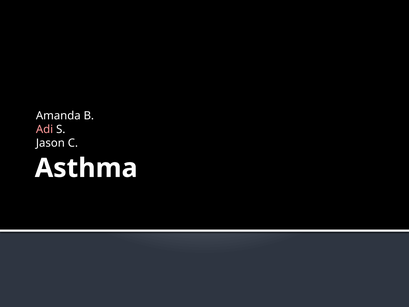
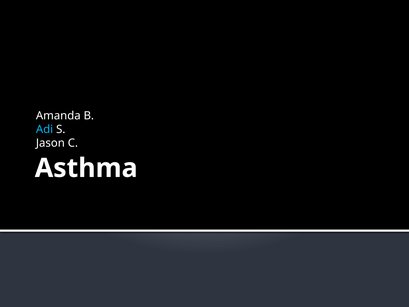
Adi colour: pink -> light blue (45, 129)
